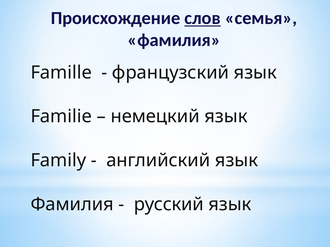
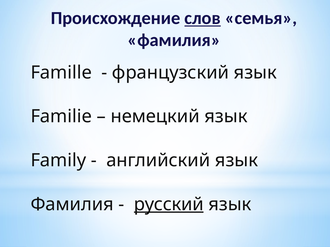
русский underline: none -> present (169, 205)
